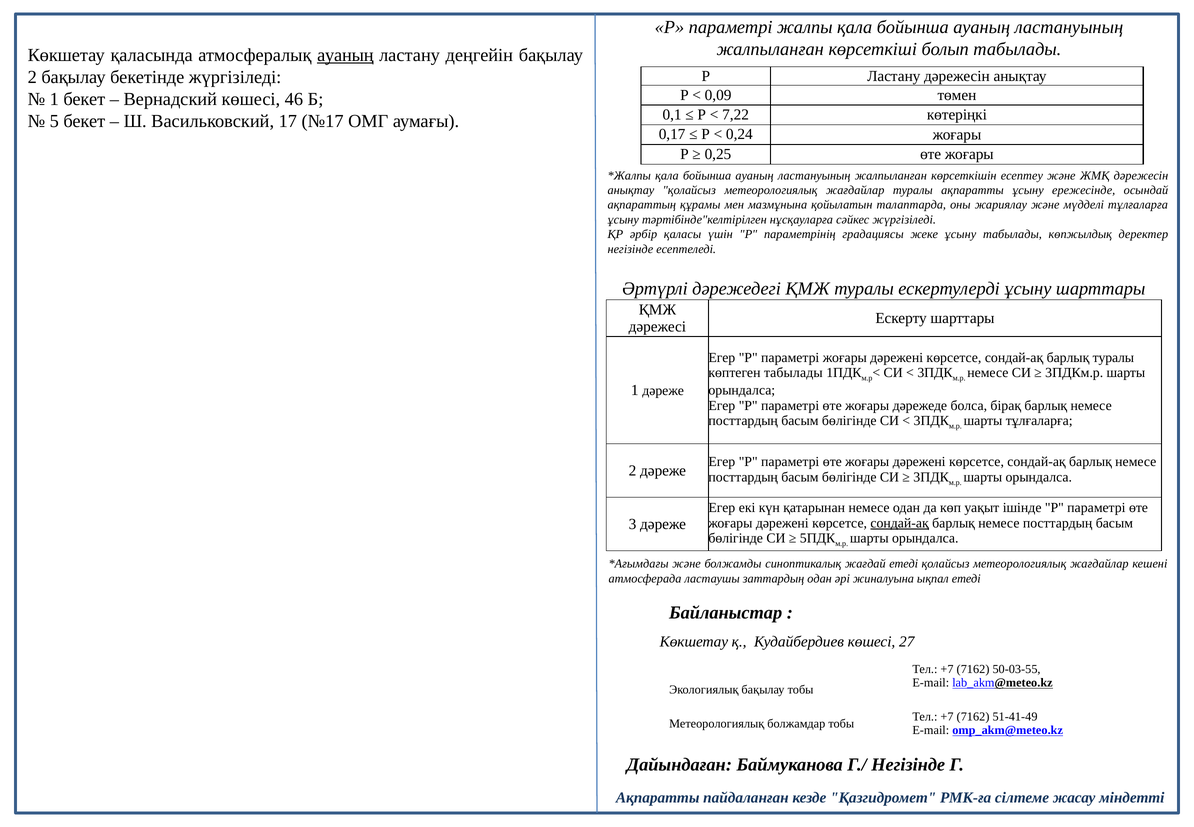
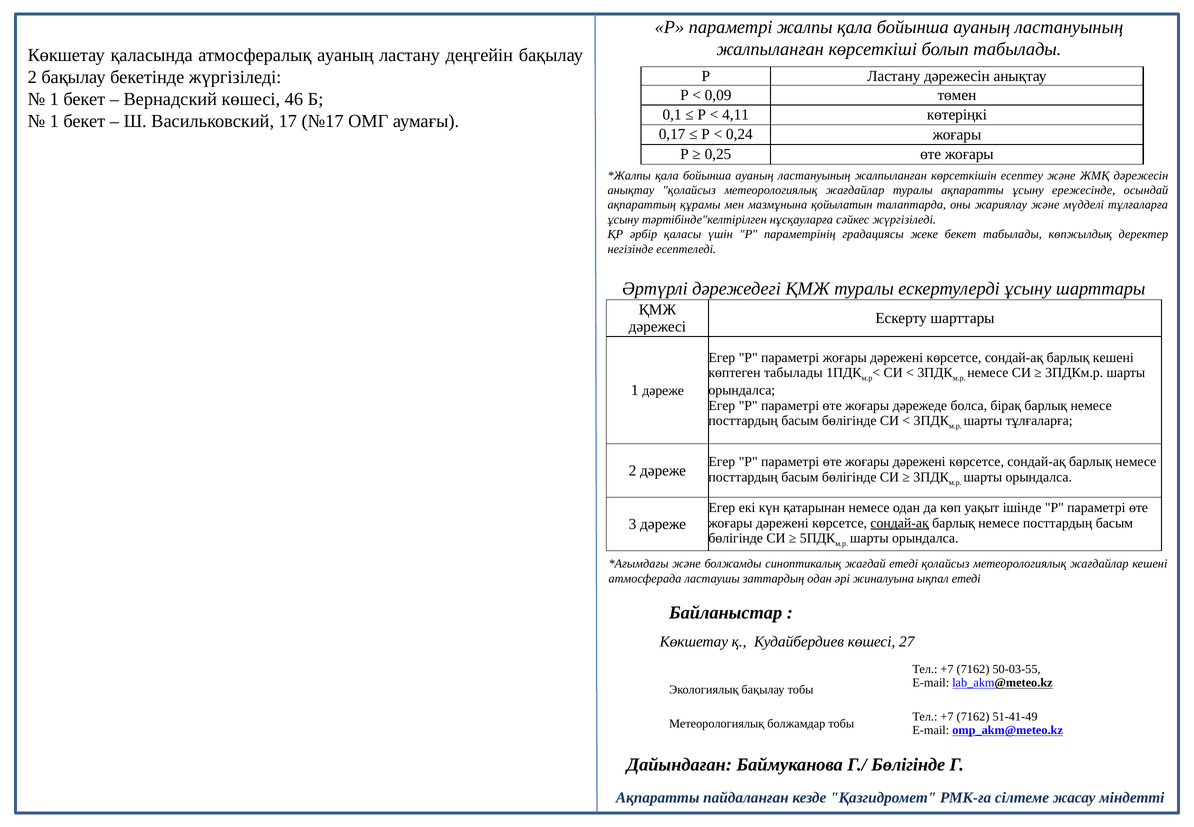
ауаның underline: present -> none (345, 55)
7,22: 7,22 -> 4,11 (736, 115)
5: 5 -> 1 (54, 121)
жеке ұсыну: ұсыну -> бекет (960, 234)
барлық туралы: туралы -> кешені (1113, 357)
Г./ Негізінде: Негізінде -> Бөлігінде (908, 764)
